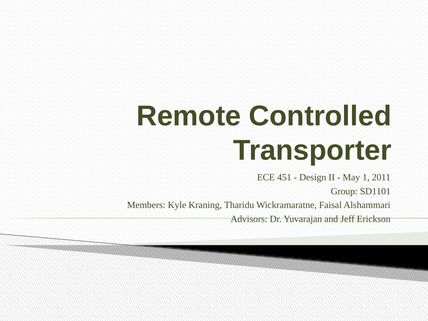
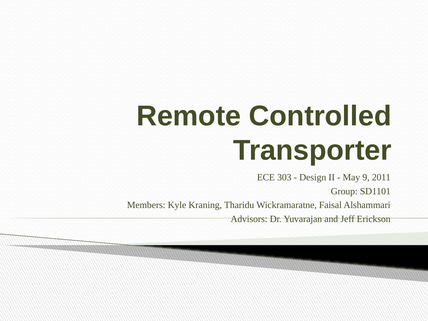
451: 451 -> 303 (284, 178)
1: 1 -> 9 (366, 178)
